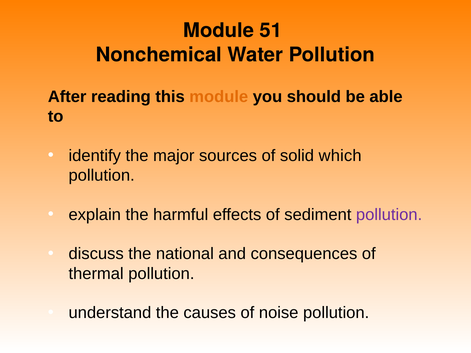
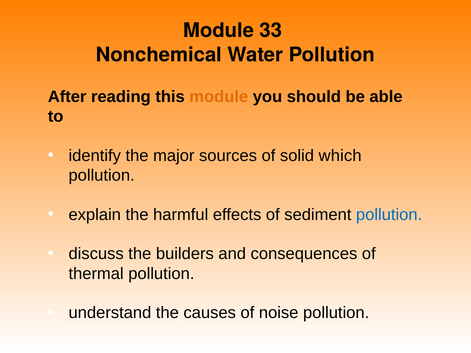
51: 51 -> 33 (271, 30)
pollution colour: purple -> blue (389, 215)
national: national -> builders (185, 254)
